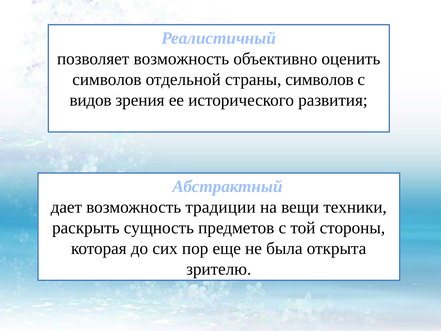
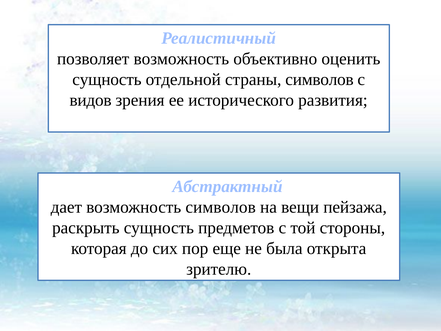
символов: символов -> сущность (107, 79)
возможность традиции: традиции -> символов (221, 207)
техники: техники -> пейзажа (355, 207)
